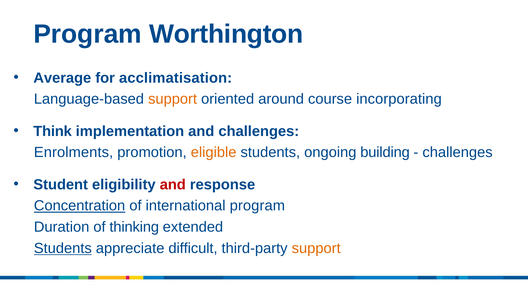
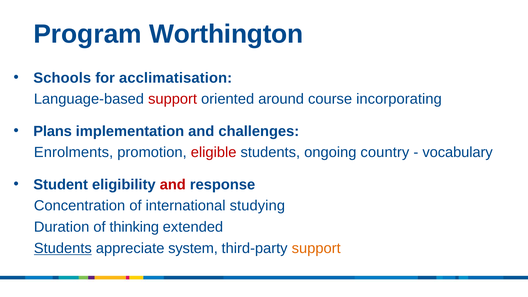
Average: Average -> Schools (62, 78)
support colour: orange -> red (173, 99)
Think: Think -> Plans (53, 131)
eligible colour: orange -> red (214, 152)
building: building -> country (385, 152)
challenges: challenges -> vocabulary (458, 152)
Concentration underline: present -> none (80, 206)
international program: program -> studying (257, 206)
difficult: difficult -> system (193, 248)
